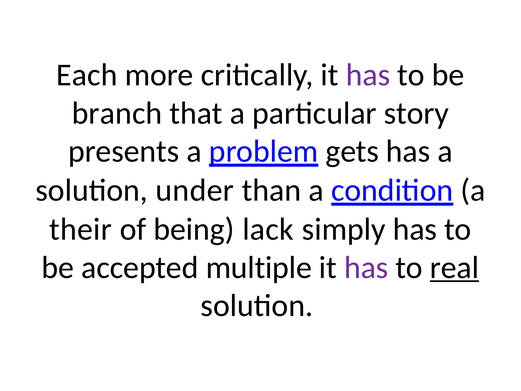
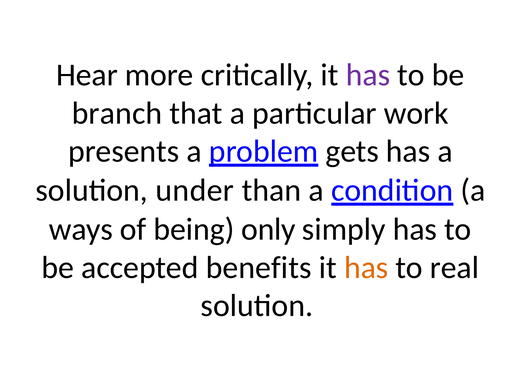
Each: Each -> Hear (87, 75)
story: story -> work (416, 113)
their: their -> ways (81, 229)
lack: lack -> only (268, 229)
multiple: multiple -> benefits (259, 267)
has colour: purple -> orange (366, 267)
real underline: present -> none (455, 267)
